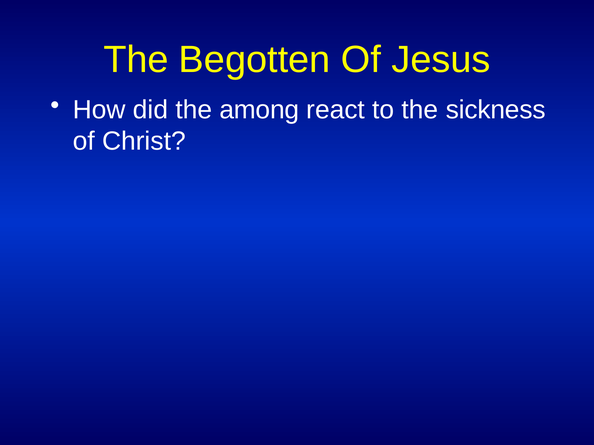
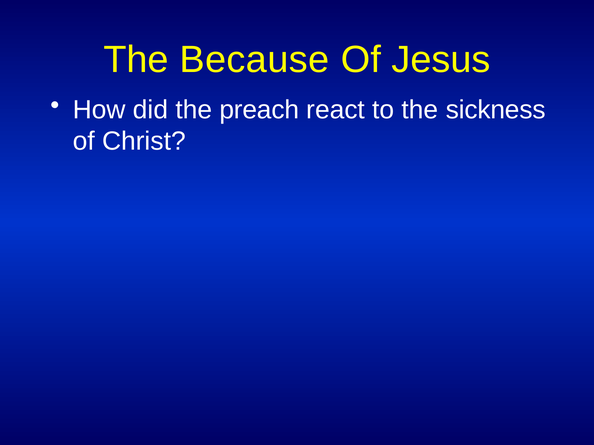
Begotten: Begotten -> Because (254, 60)
among: among -> preach (259, 110)
